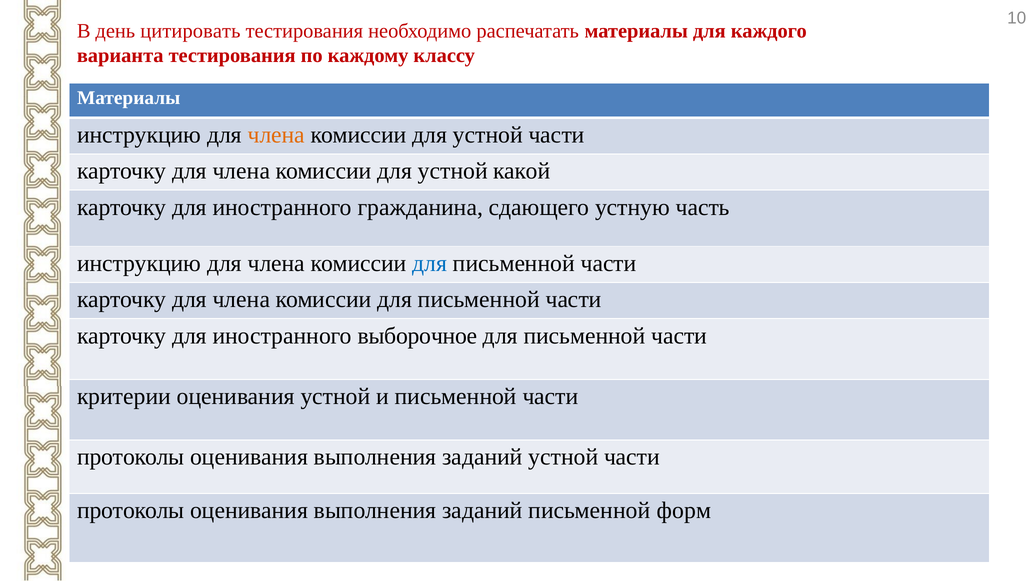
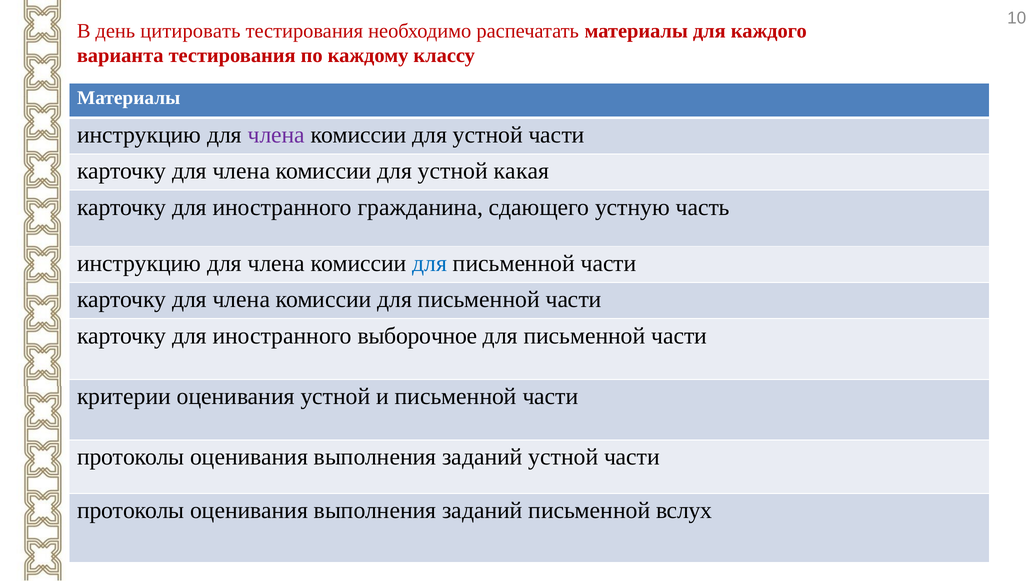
члена colour: orange -> purple (276, 135)
какой: какой -> какая (521, 171)
форм: форм -> вслух (684, 511)
